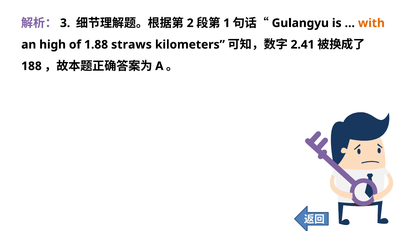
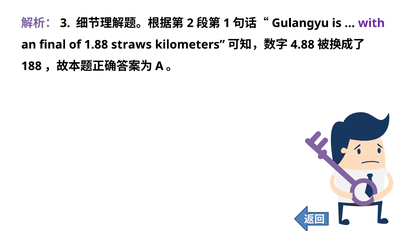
with colour: orange -> purple (371, 23)
high: high -> final (53, 45)
2.41: 2.41 -> 4.88 (303, 45)
